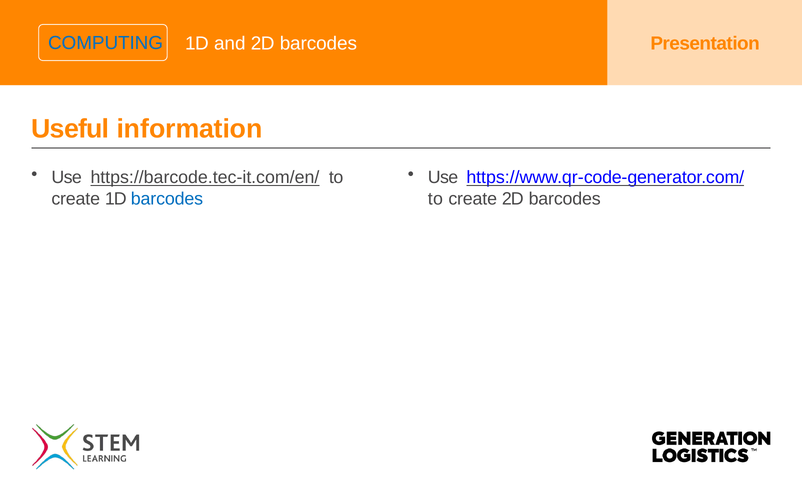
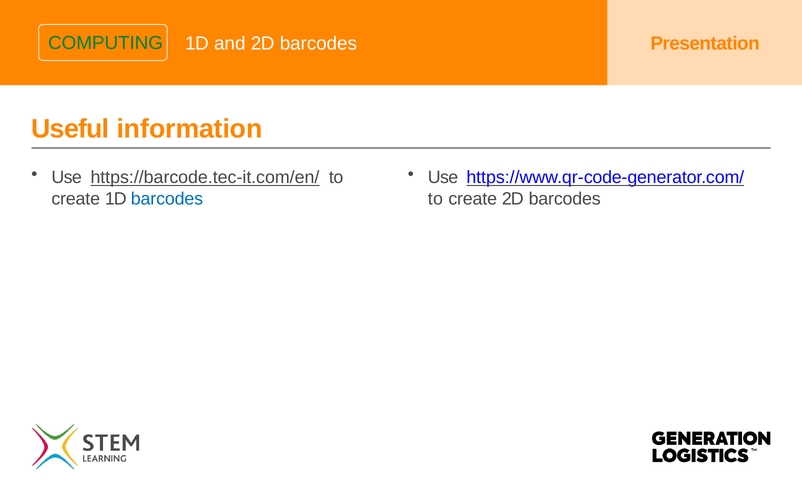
COMPUTING colour: blue -> green (106, 43)
